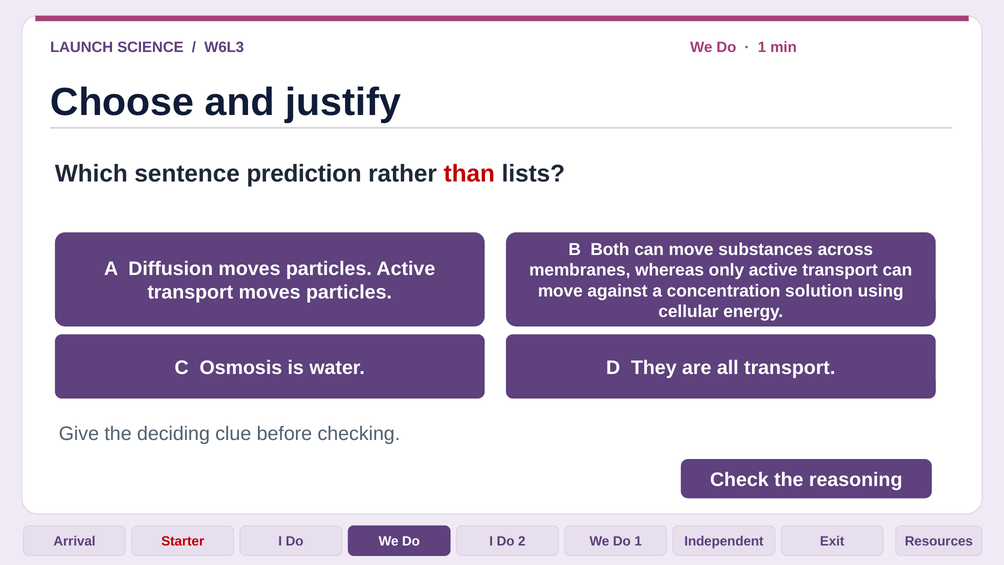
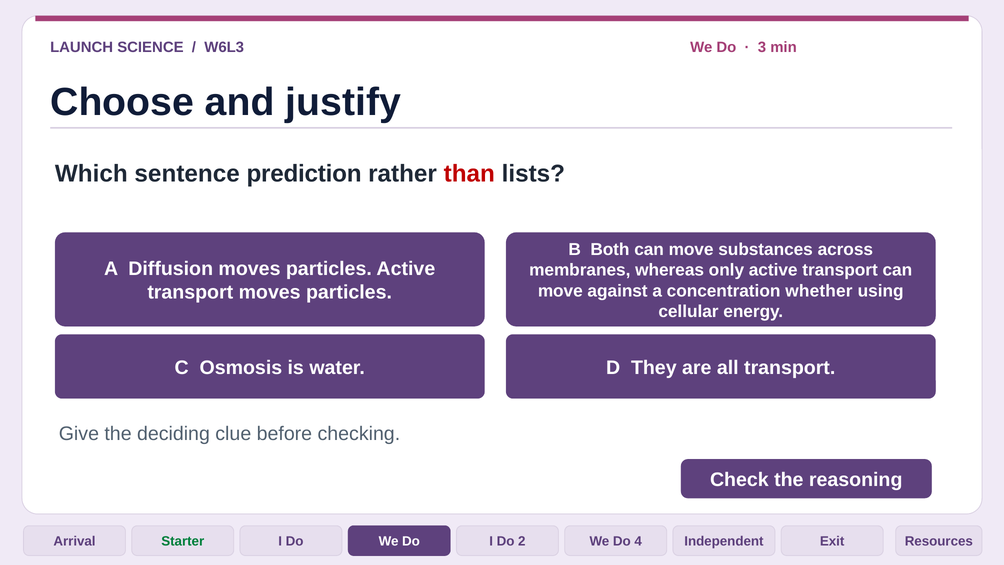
1: 1 -> 3 (762, 47)
solution: solution -> whether (819, 291)
Starter colour: red -> green (183, 541)
Do 1: 1 -> 4 (638, 541)
